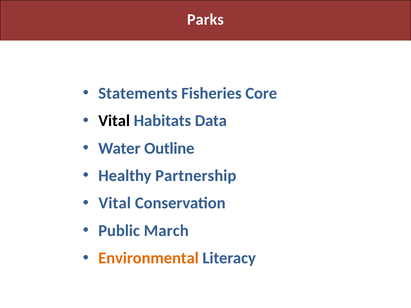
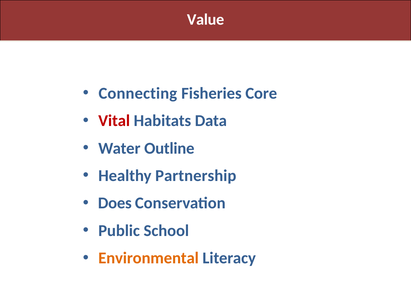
Parks: Parks -> Value (206, 20)
Statements: Statements -> Connecting (138, 93)
Vital colour: black -> red (114, 121)
Vital: Vital -> Does (115, 203)
March: March -> School (166, 231)
